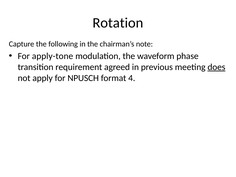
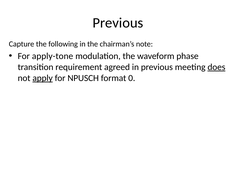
Rotation: Rotation -> Previous (118, 23)
apply underline: none -> present (43, 78)
4: 4 -> 0 (132, 78)
